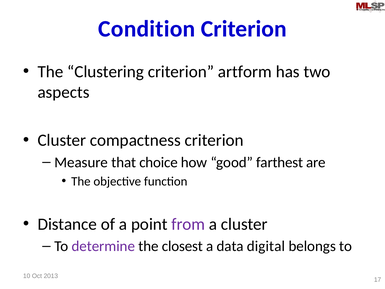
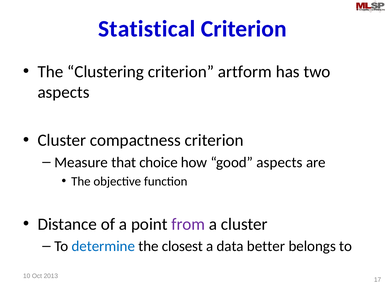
Condition: Condition -> Statistical (147, 29)
good farthest: farthest -> aspects (279, 162)
determine colour: purple -> blue (103, 246)
digital: digital -> better (266, 246)
